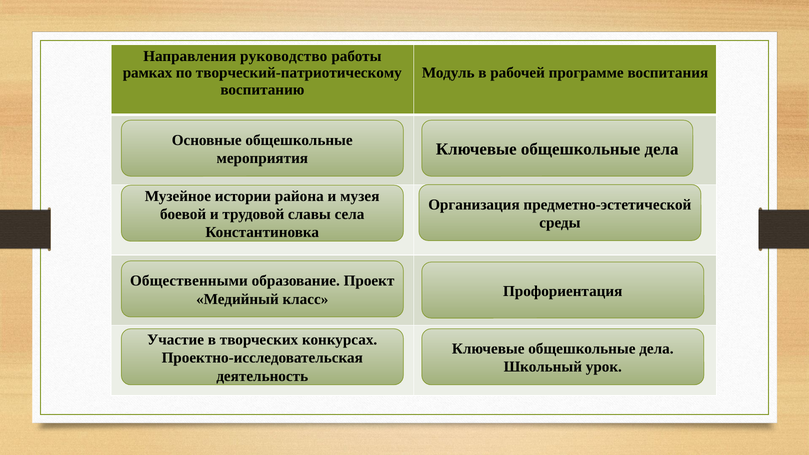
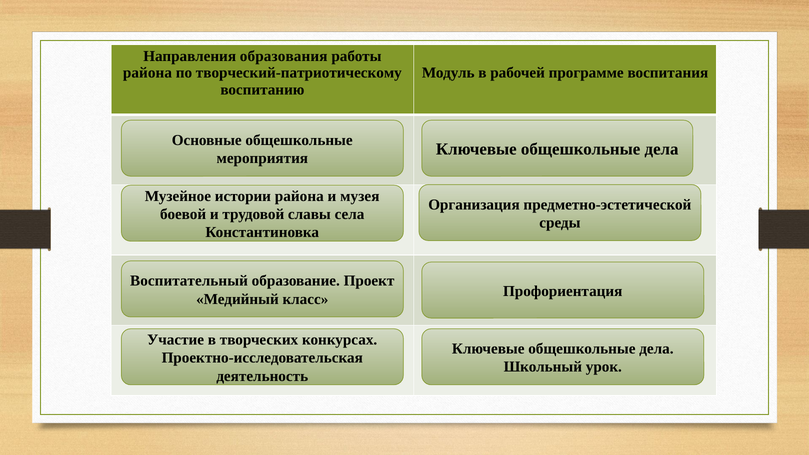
руководство: руководство -> образования (284, 56)
рамках: рамках -> района (147, 73)
Общественными: Общественными -> Воспитательный (189, 281)
